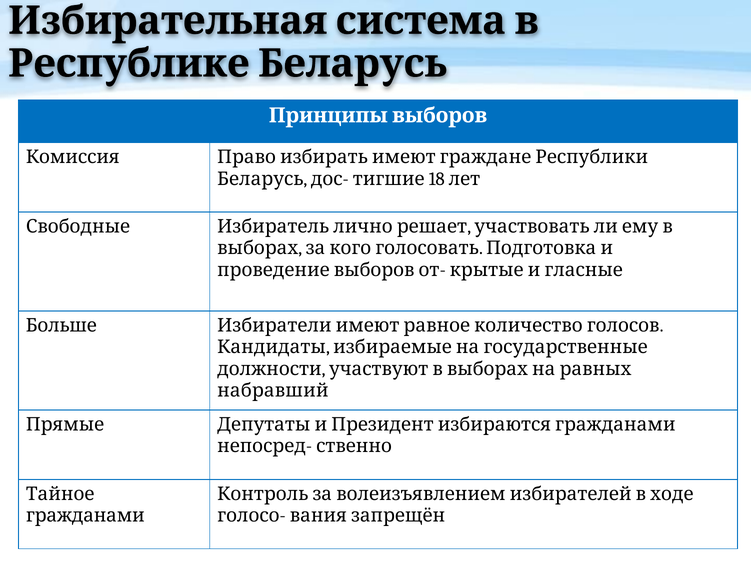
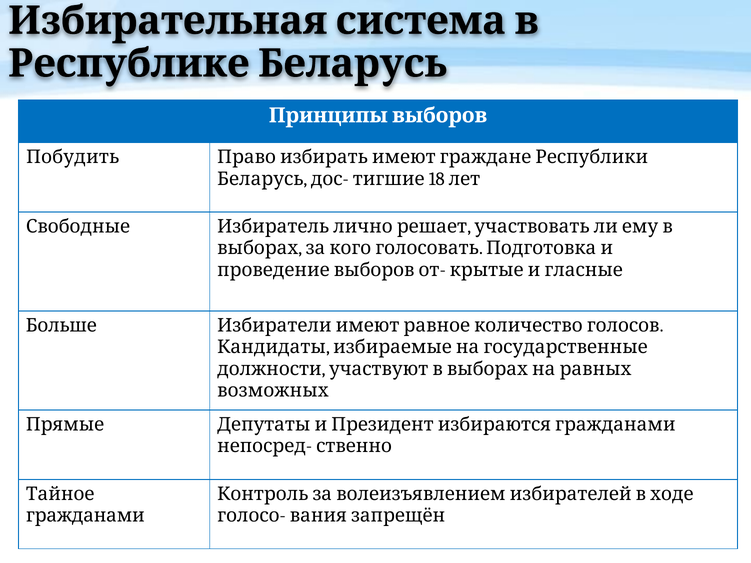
Комиссия: Комиссия -> Побудить (73, 157)
набравший: набравший -> возможных (273, 391)
